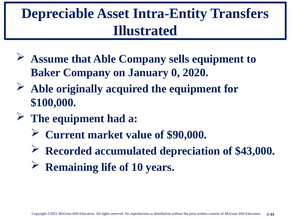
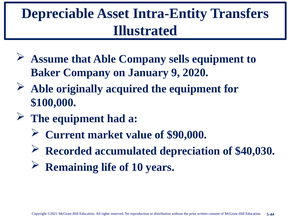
0: 0 -> 9 (176, 73)
$43,000: $43,000 -> $40,030 (255, 151)
